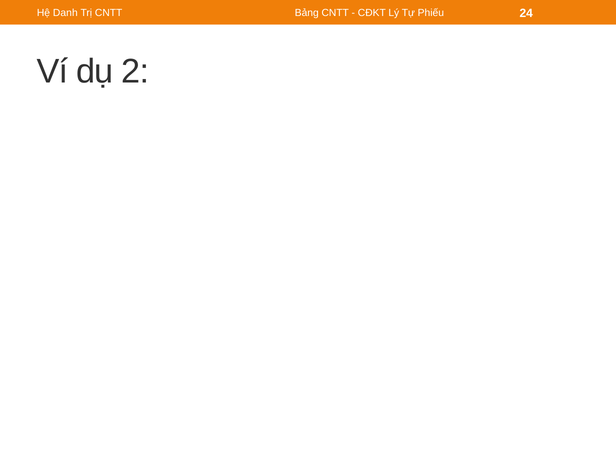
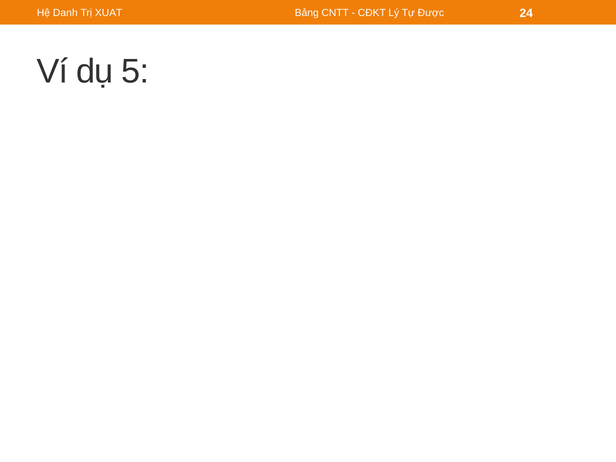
Trị CNTT: CNTT -> XUAT (109, 13)
Phiếu: Phiếu -> Được (431, 13)
2: 2 -> 5 (135, 72)
